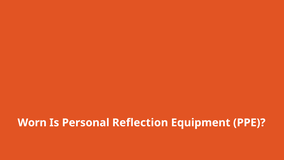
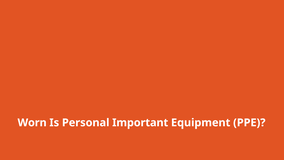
Reflection: Reflection -> Important (140, 122)
